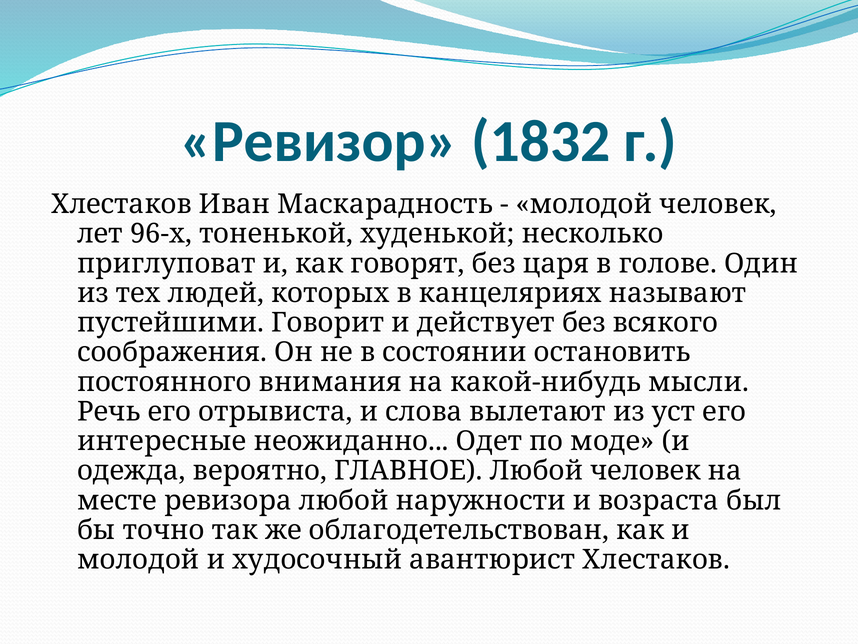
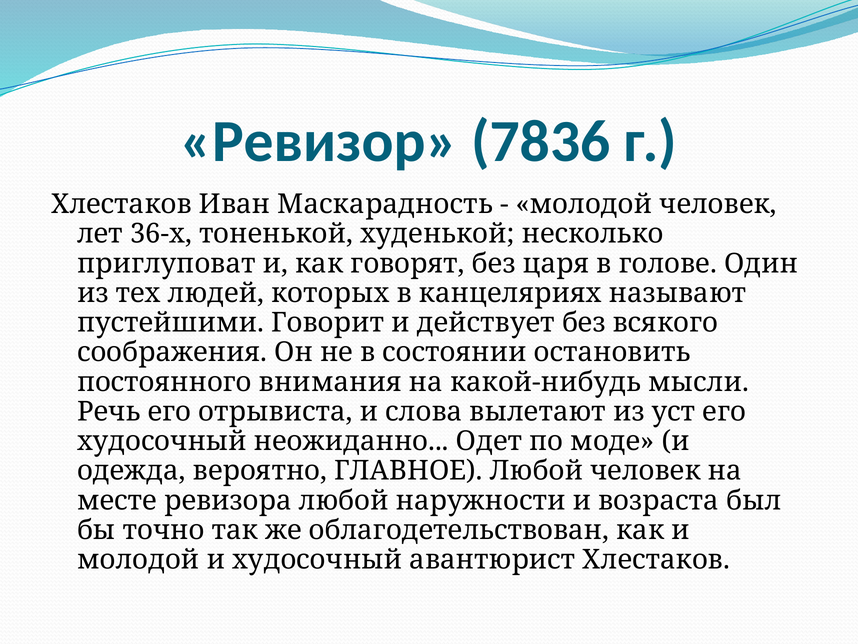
1832: 1832 -> 7836 (541, 142)
96-х: 96-х -> 36-х (161, 234)
интересные: интересные -> худосочный (162, 441)
